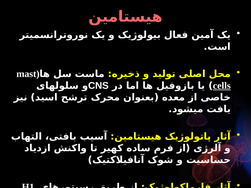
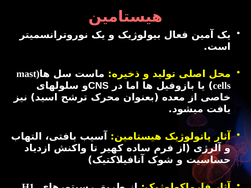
cells underline: present -> none (222, 86)
